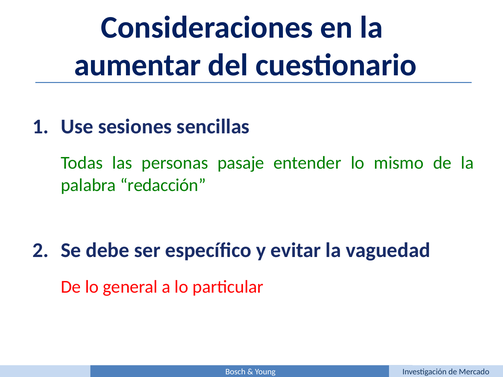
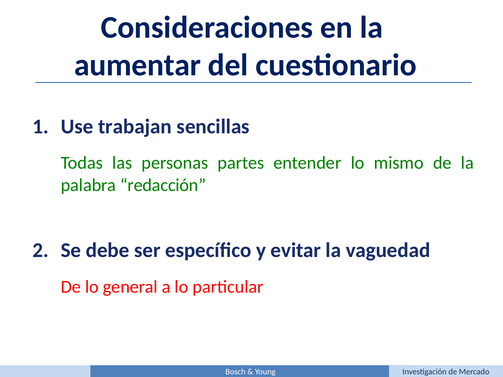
sesiones: sesiones -> trabajan (135, 127)
pasaje: pasaje -> partes (241, 163)
